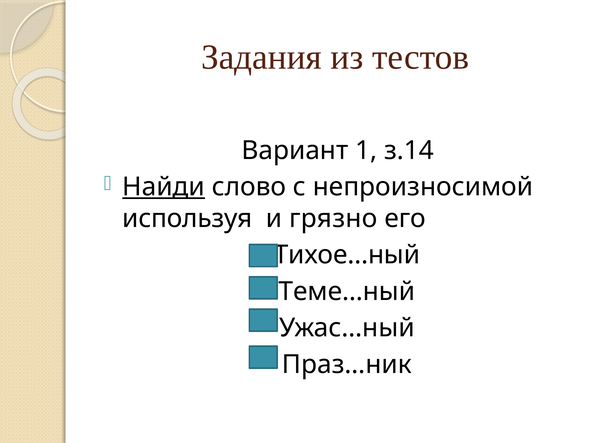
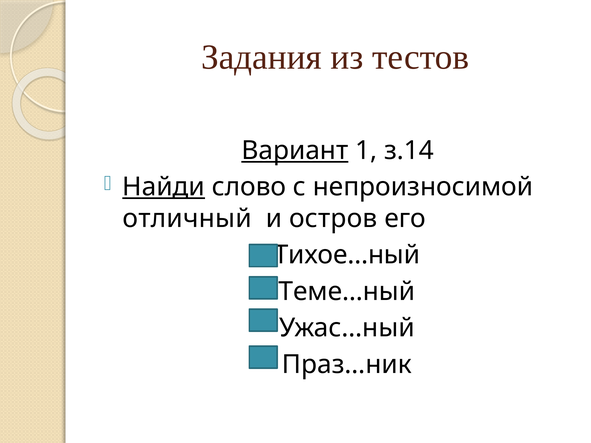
Вариант underline: none -> present (295, 151)
используя: используя -> отличный (187, 219)
грязно: грязно -> остров (333, 219)
